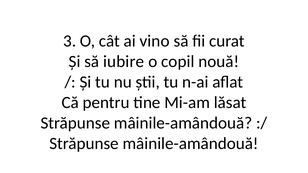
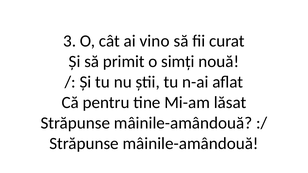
iubire: iubire -> primit (124, 62)
copil: copil -> simți (178, 62)
